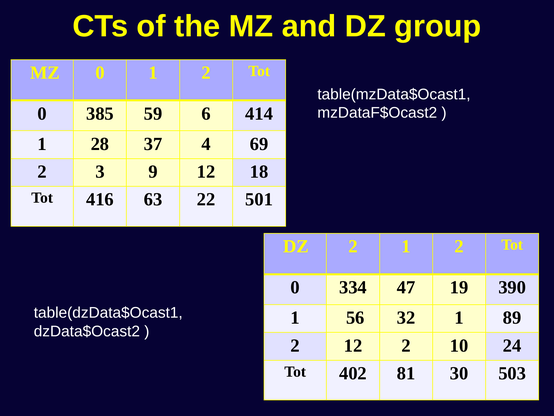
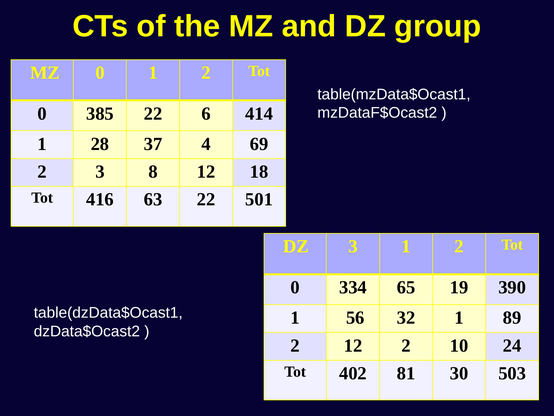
385 59: 59 -> 22 (153, 113)
9: 9 -> 8 (153, 171)
DZ 2: 2 -> 3 (353, 246)
47: 47 -> 65 (406, 287)
